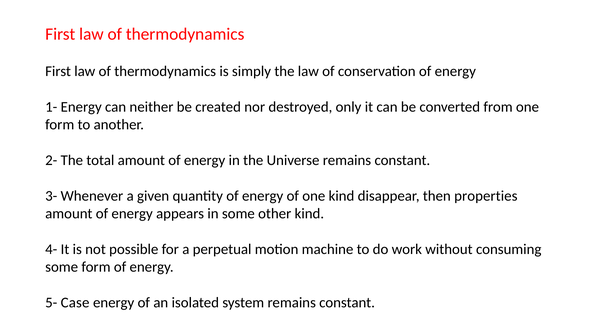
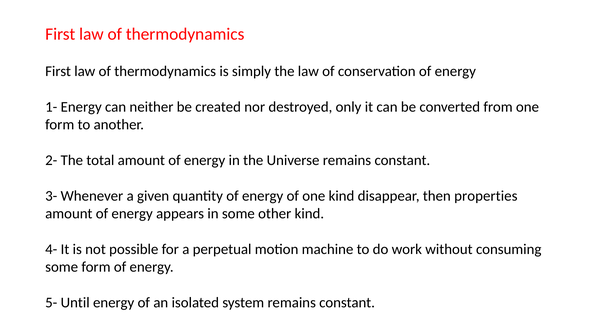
Case: Case -> Until (75, 303)
